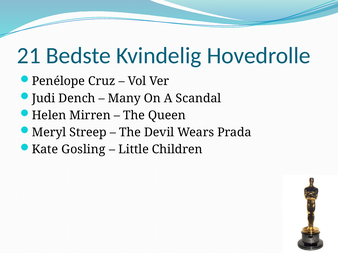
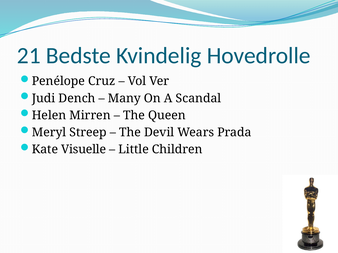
Gosling: Gosling -> Visuelle (84, 150)
